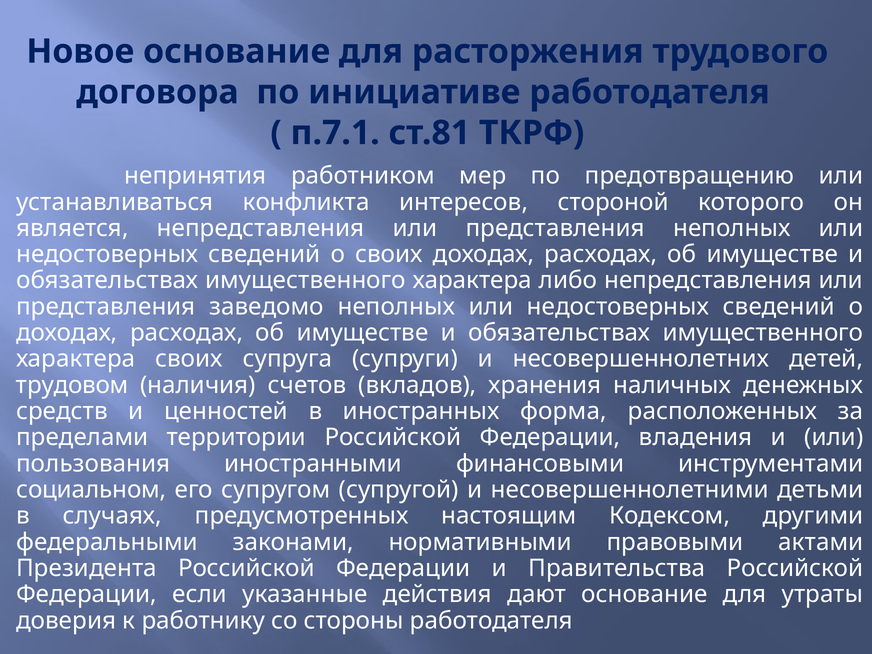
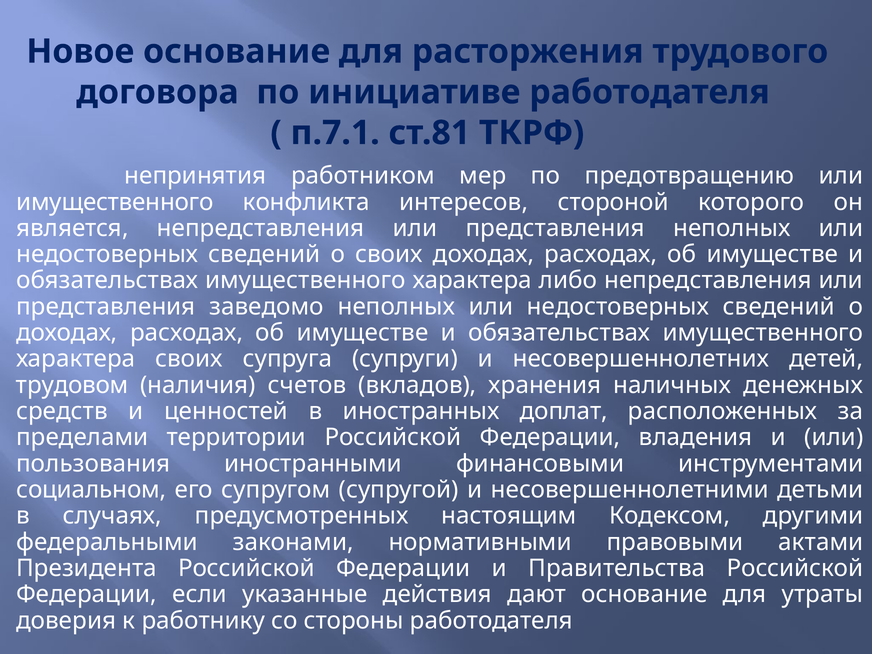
устанавливаться: устанавливаться -> имущественного (115, 202)
форма: форма -> доплат (564, 411)
